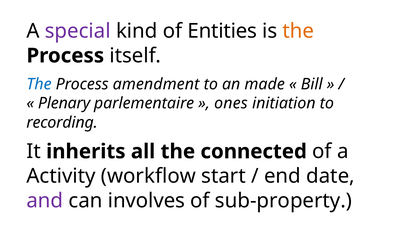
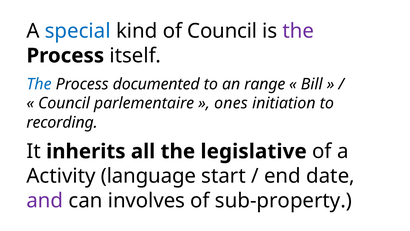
special colour: purple -> blue (78, 31)
of Entities: Entities -> Council (222, 31)
the colour: orange -> purple (298, 31)
amendment: amendment -> documented (156, 84)
made: made -> range (265, 84)
Plenary: Plenary -> Council (64, 103)
connected: connected -> legislative (254, 151)
workflow: workflow -> language (148, 176)
